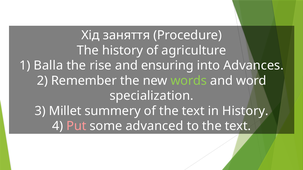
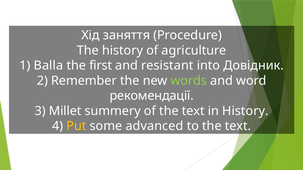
rise: rise -> first (101, 66)
ensuring: ensuring -> resistant (167, 66)
Advances: Advances -> Довідник (254, 66)
specialization: specialization -> рекомендації (152, 96)
Put colour: pink -> yellow (76, 126)
